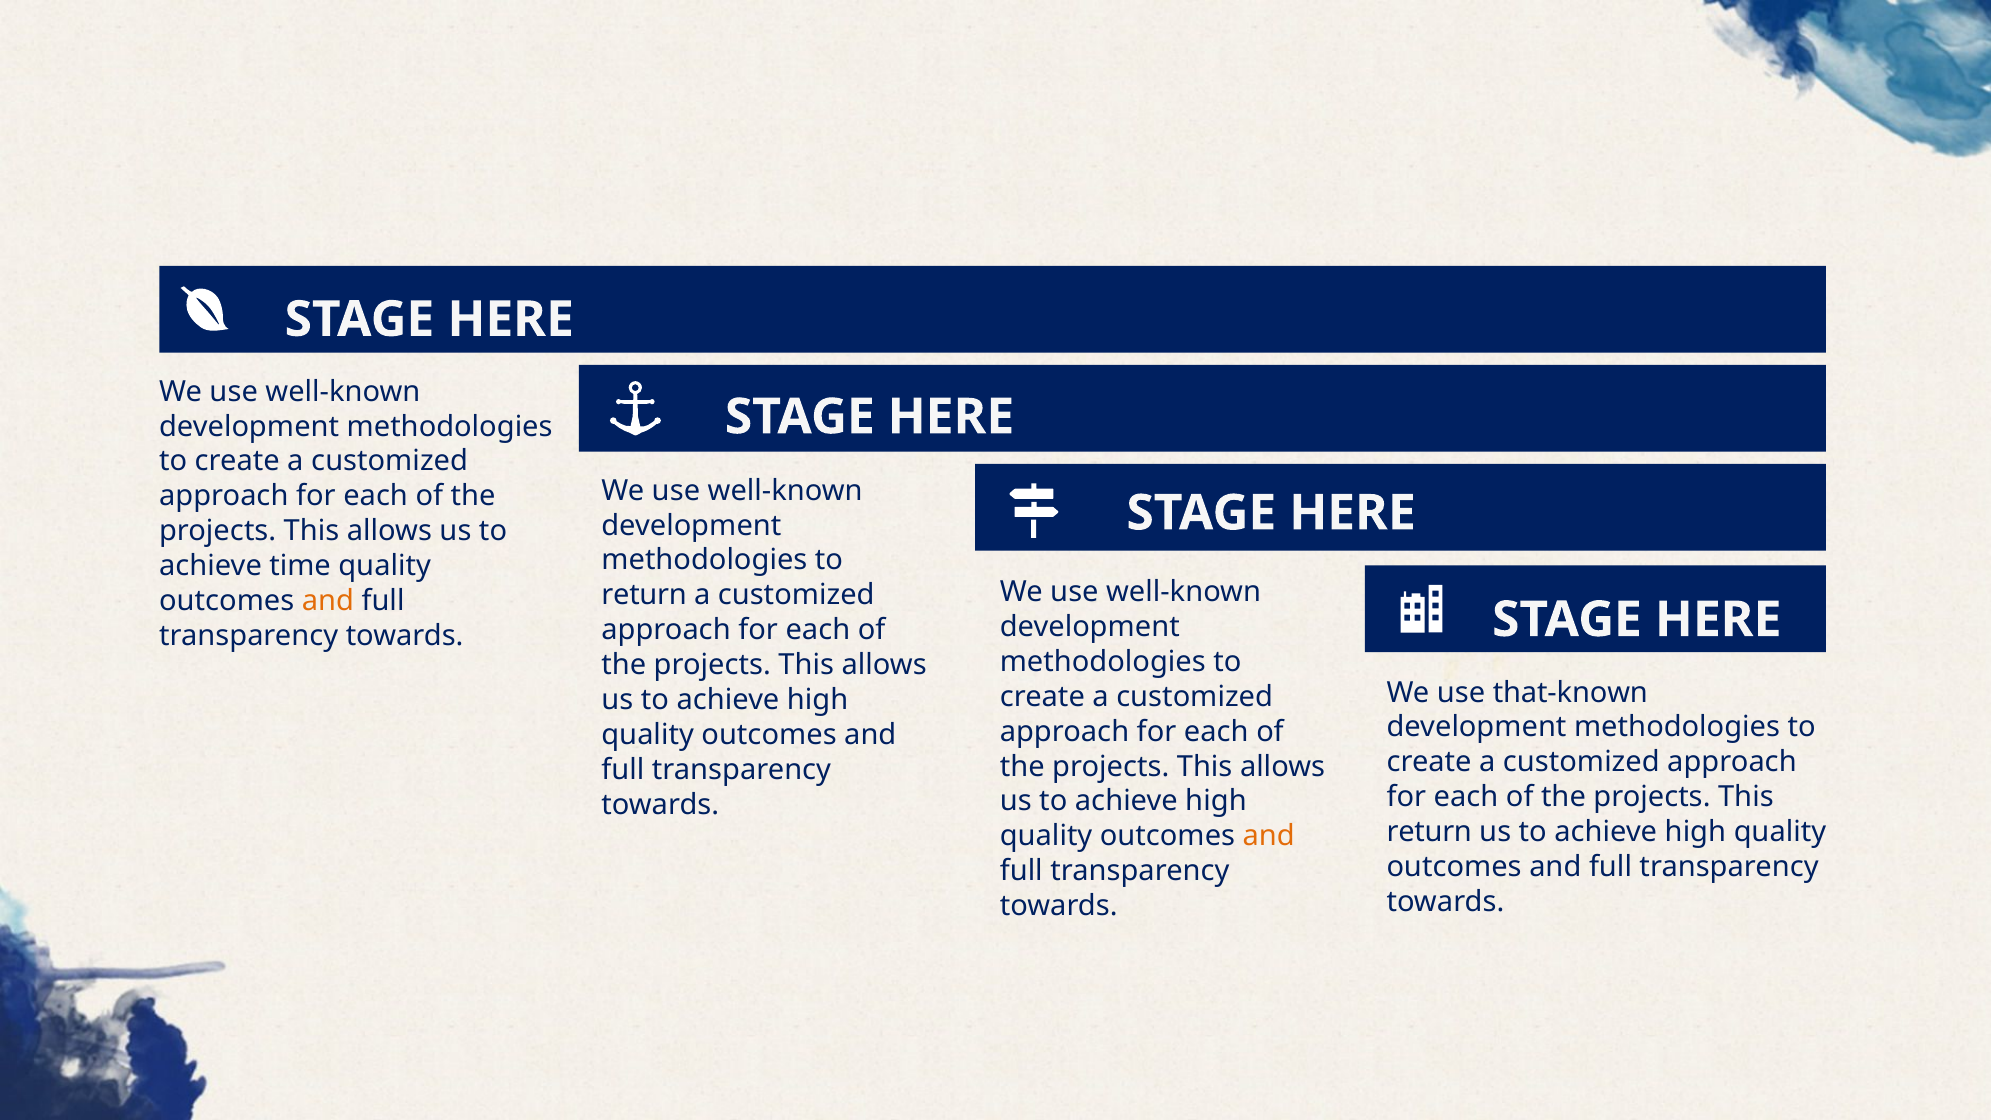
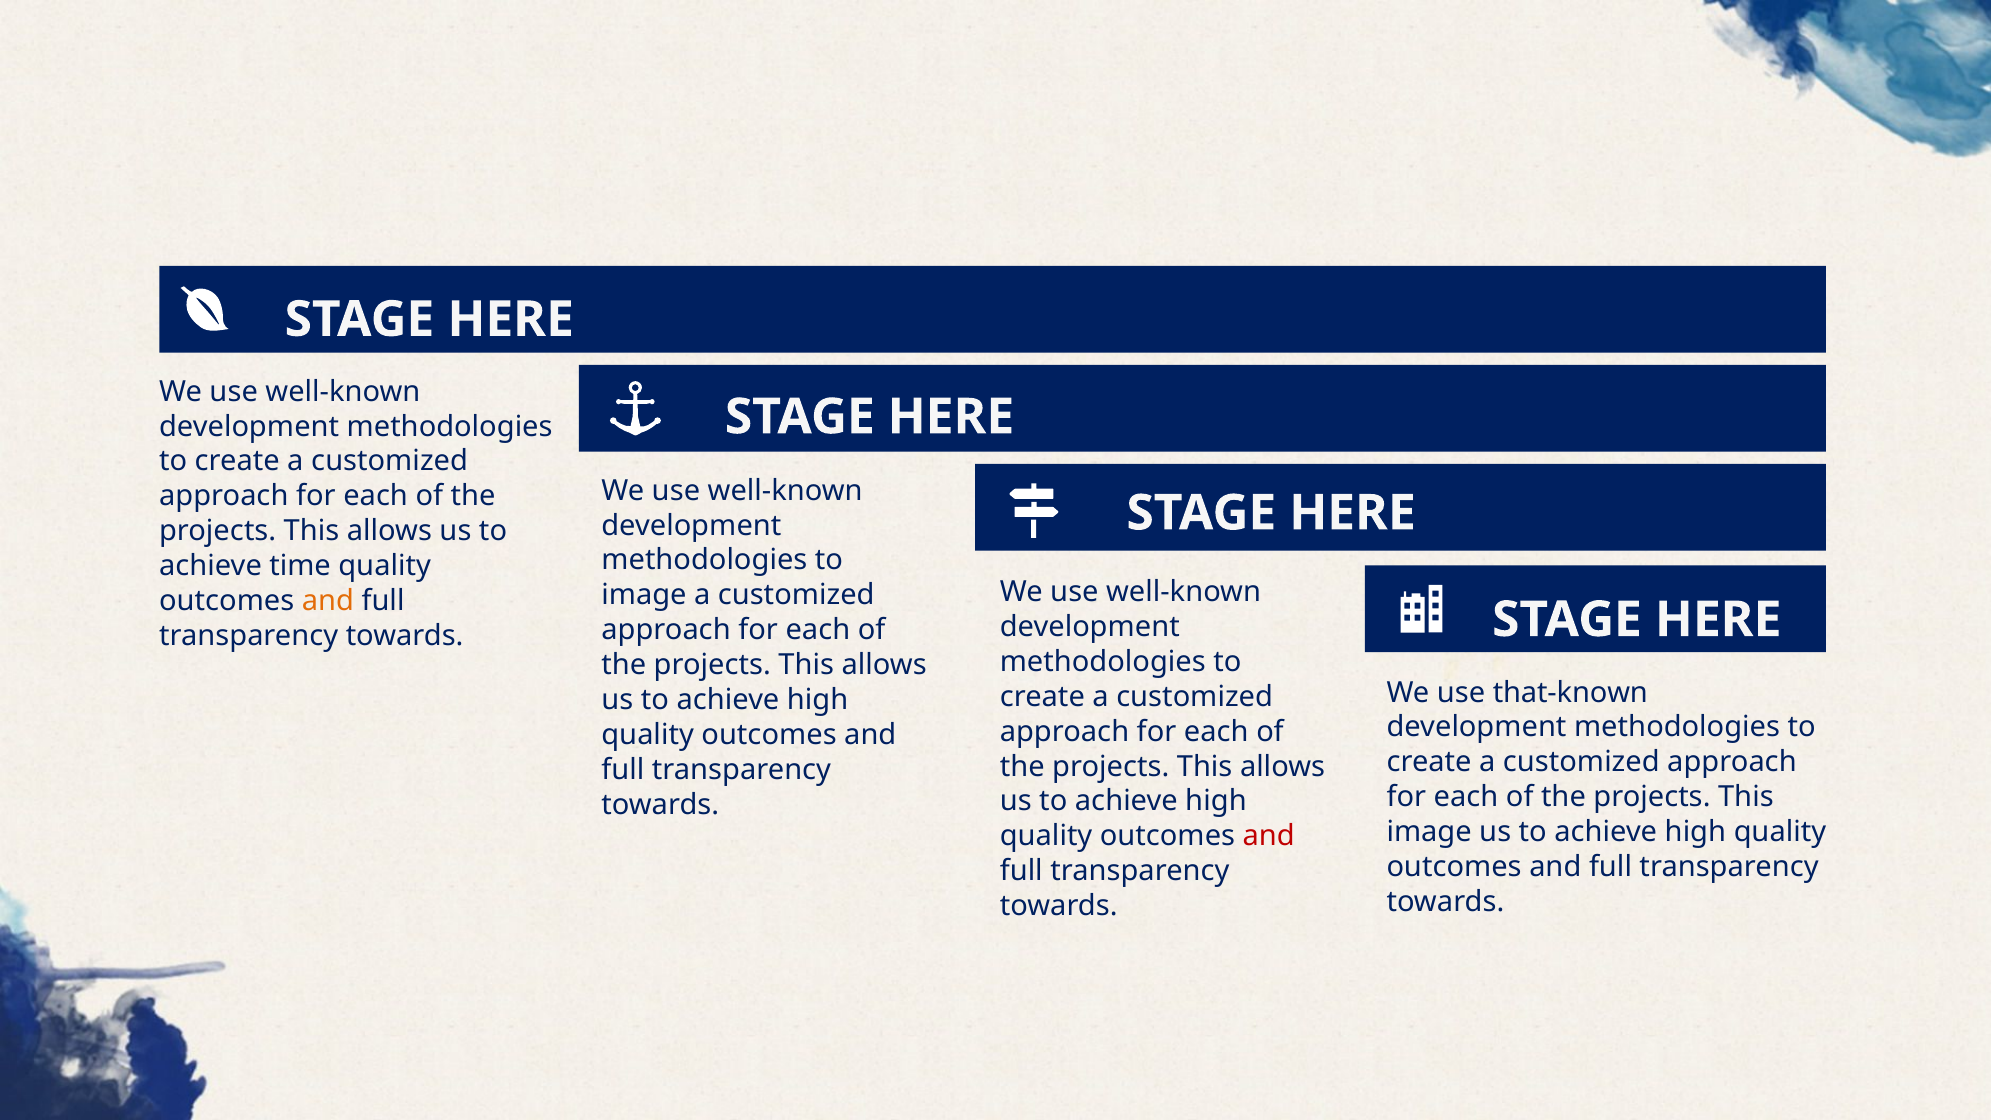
return: return -> image (644, 595)
return: return -> image (1429, 832)
and colour: orange -> red (1269, 836)
